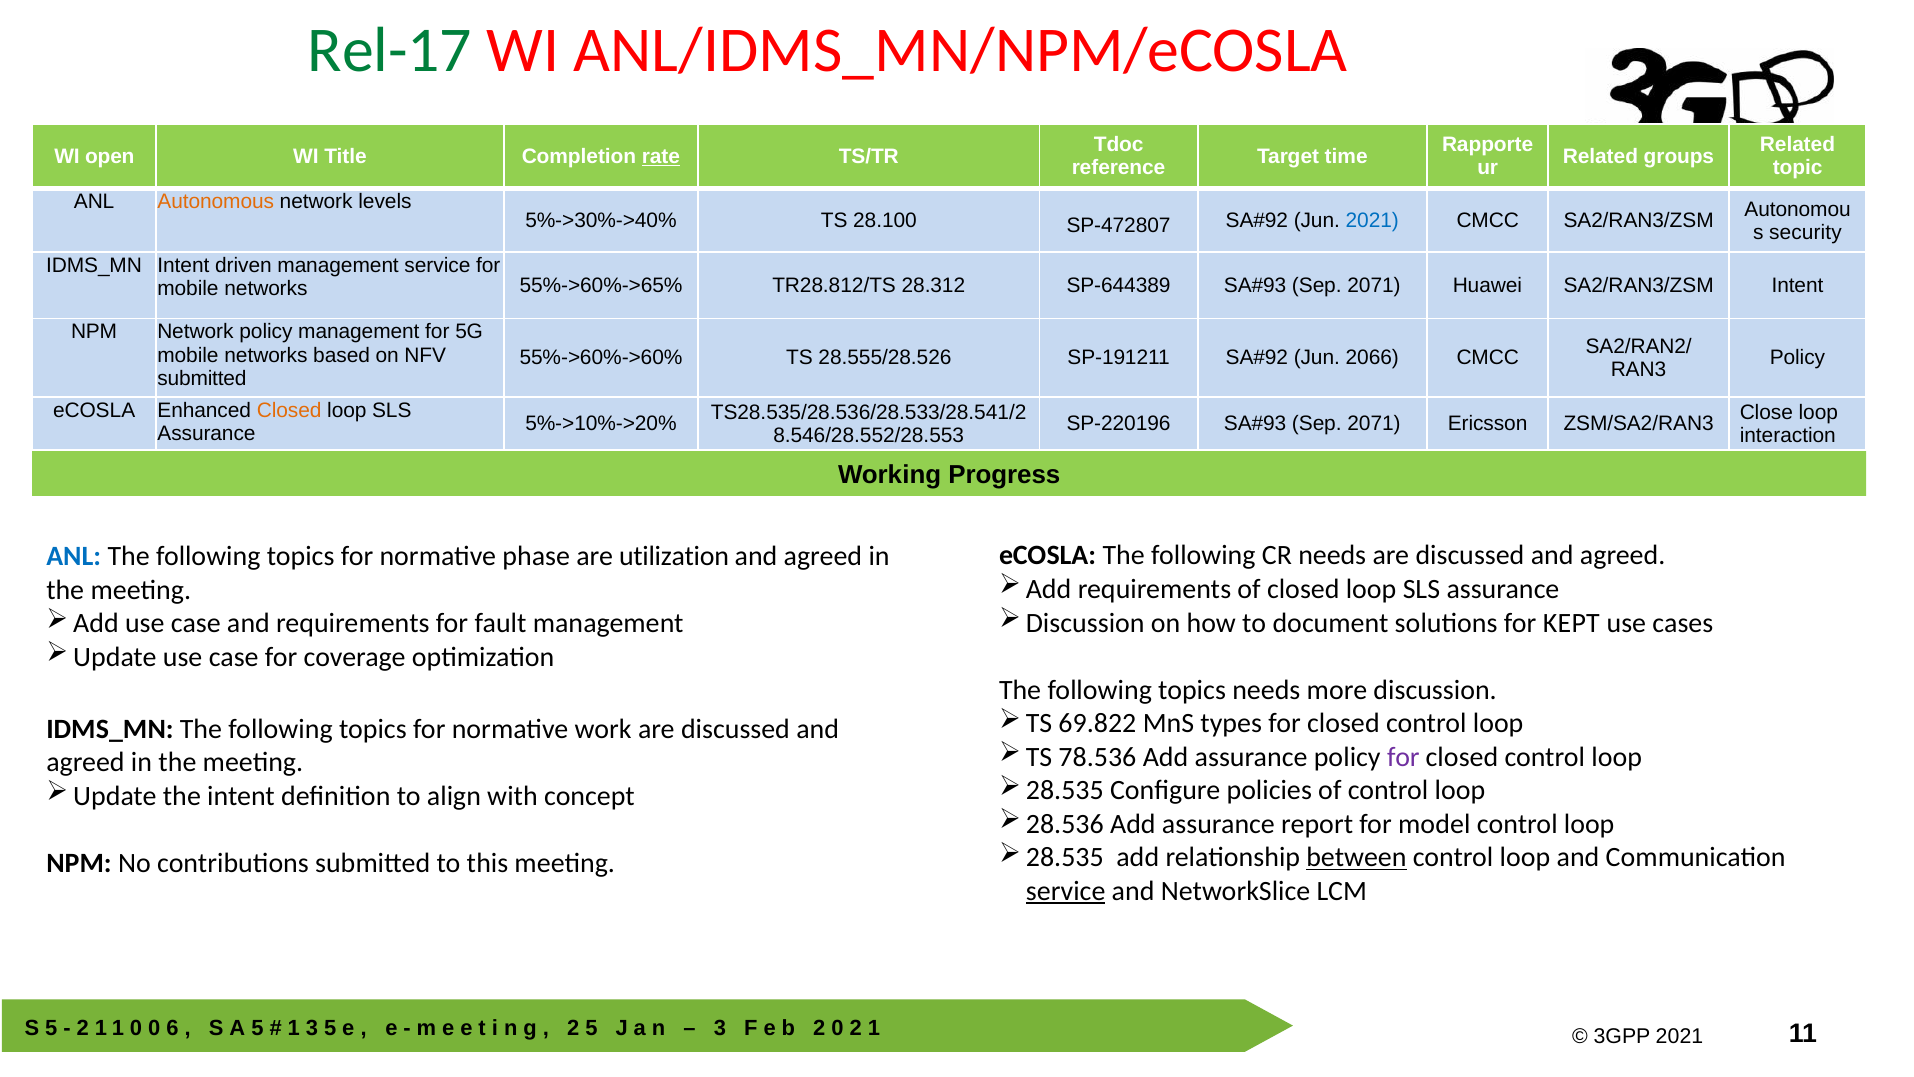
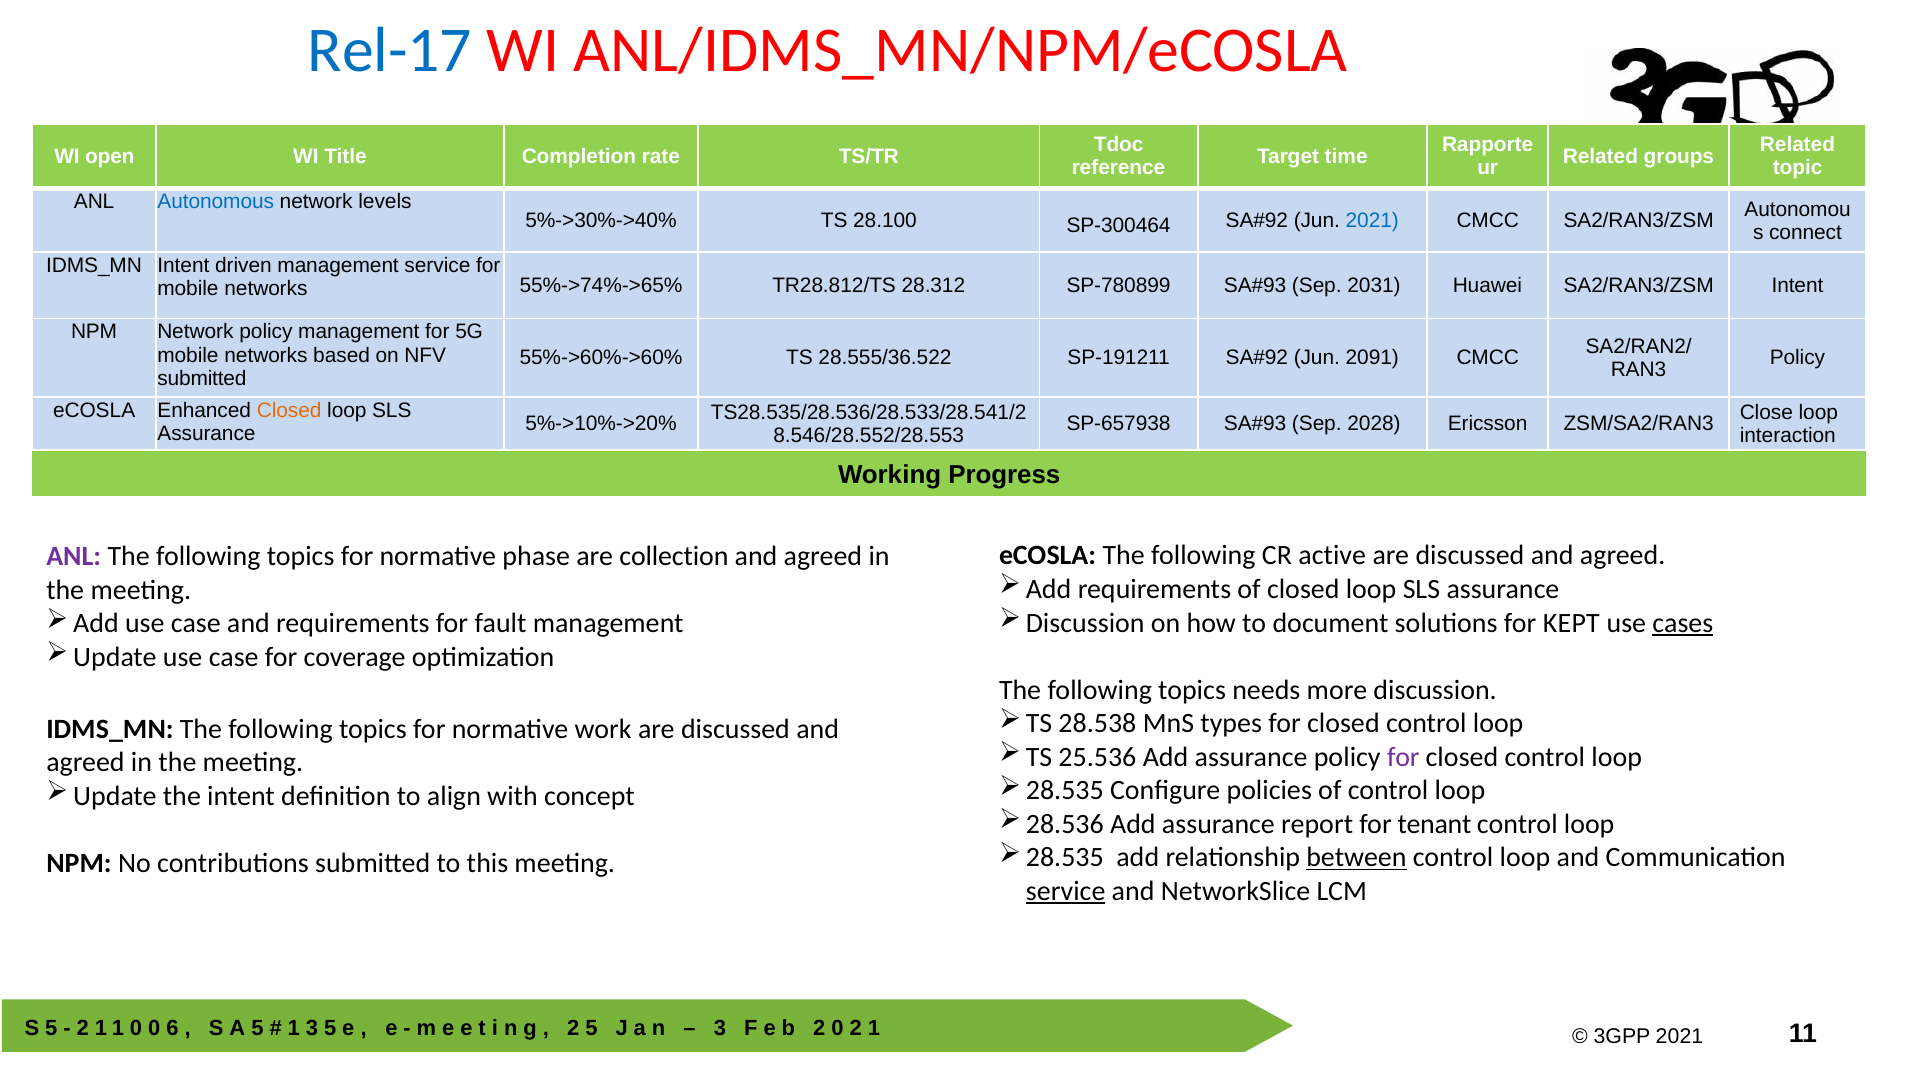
Rel-17 colour: green -> blue (390, 51)
rate underline: present -> none (661, 156)
Autonomous colour: orange -> blue (216, 202)
SP-472807: SP-472807 -> SP-300464 (1119, 225)
security: security -> connect (1805, 232)
55%->60%->65%: 55%->60%->65% -> 55%->74%->65% (601, 286)
SP-644389: SP-644389 -> SP-780899 (1119, 286)
2071: 2071 -> 2031 (1374, 286)
28.555/28.526: 28.555/28.526 -> 28.555/36.522 (885, 358)
2066: 2066 -> 2091 (1372, 358)
SP-220196: SP-220196 -> SP-657938 (1119, 424)
2071: 2071 -> 2028 (1374, 424)
CR needs: needs -> active (1332, 556)
ANL colour: blue -> purple (74, 556)
utilization: utilization -> collection (674, 556)
cases underline: none -> present (1683, 623)
69.822: 69.822 -> 28.538 (1097, 723)
78.536: 78.536 -> 25.536 (1097, 757)
model: model -> tenant (1434, 824)
